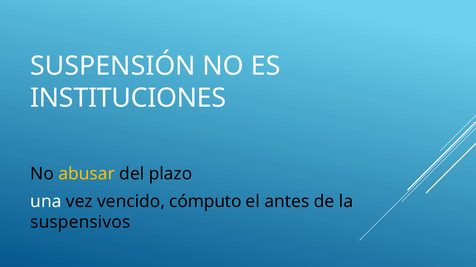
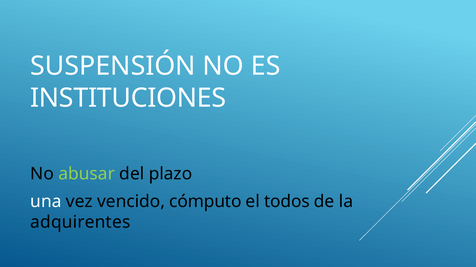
abusar colour: yellow -> light green (87, 174)
antes: antes -> todos (287, 202)
suspensivos: suspensivos -> adquirentes (80, 223)
